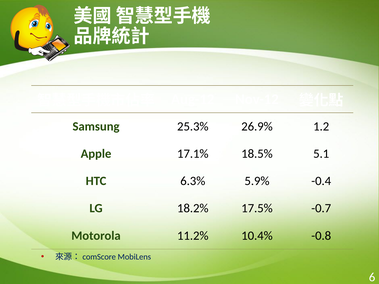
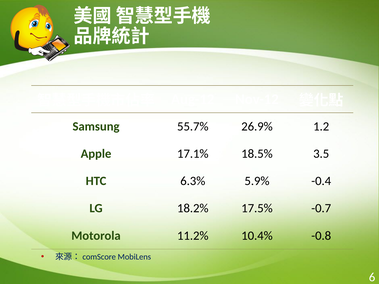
25.3%: 25.3% -> 55.7% (193, 127)
5.1: 5.1 -> 3.5 (321, 154)
